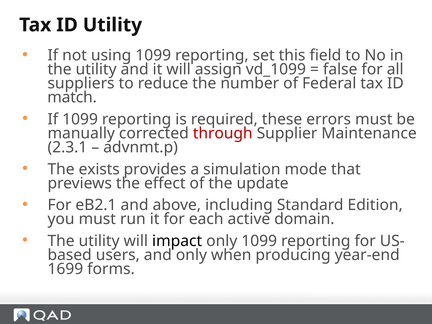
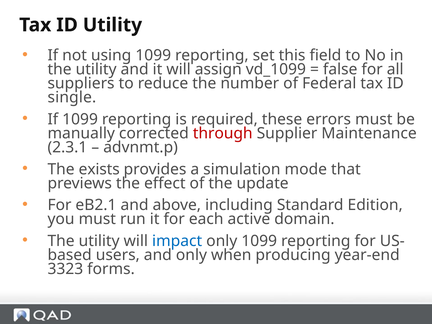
match: match -> single (72, 97)
impact colour: black -> blue (177, 241)
1699: 1699 -> 3323 (65, 269)
